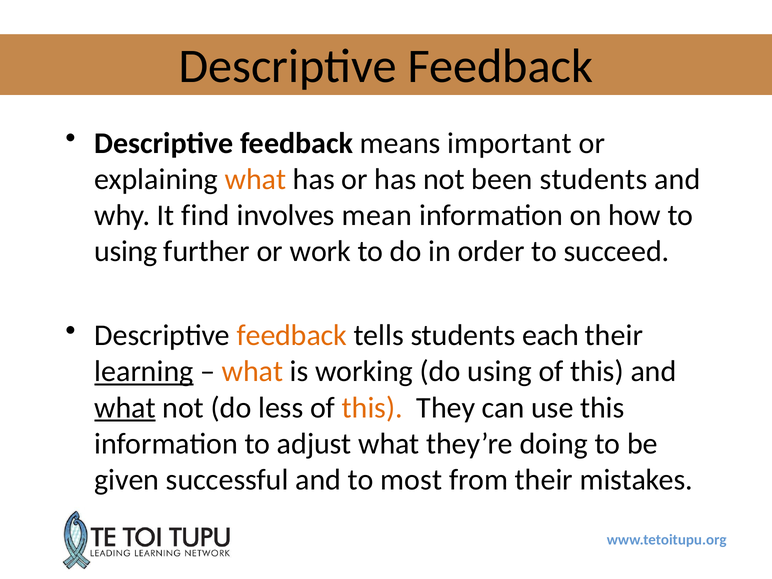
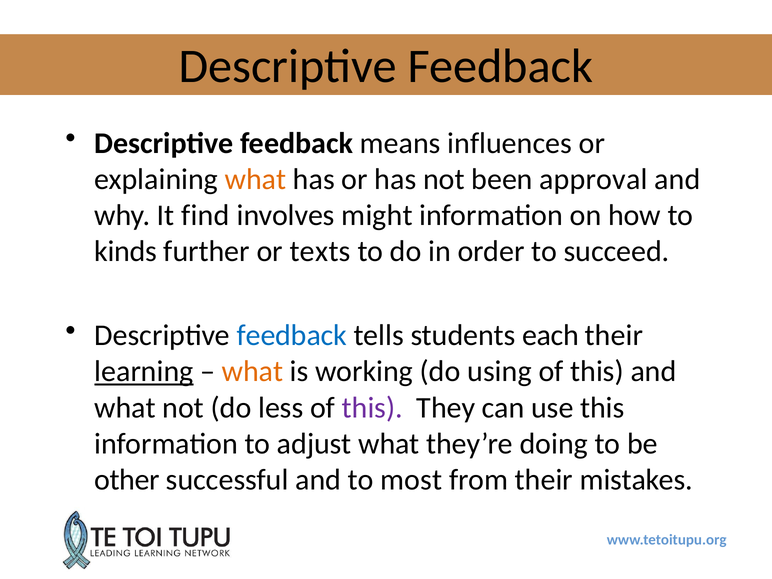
important: important -> influences (510, 143)
been students: students -> approval (594, 179)
mean: mean -> might (377, 215)
using: using -> kinds (126, 251)
work: work -> texts (320, 251)
feedback colour: orange -> blue (292, 336)
what underline: present -> none (125, 408)
this colour: orange -> purple (372, 408)
given: given -> other (127, 480)
